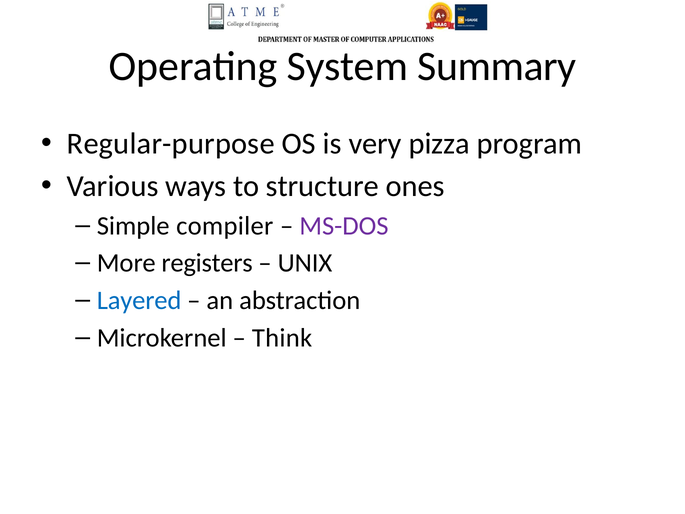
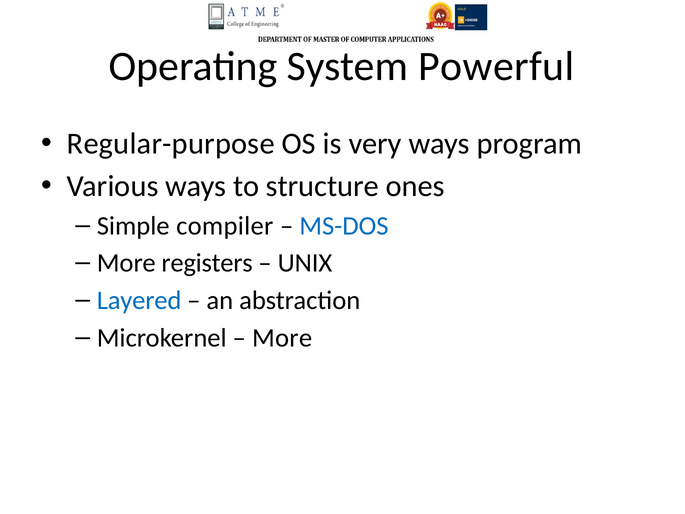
Summary: Summary -> Powerful (496, 66)
very pizza: pizza -> ways (439, 144)
MS-DOS colour: purple -> blue (344, 226)
Think: Think -> More (282, 338)
